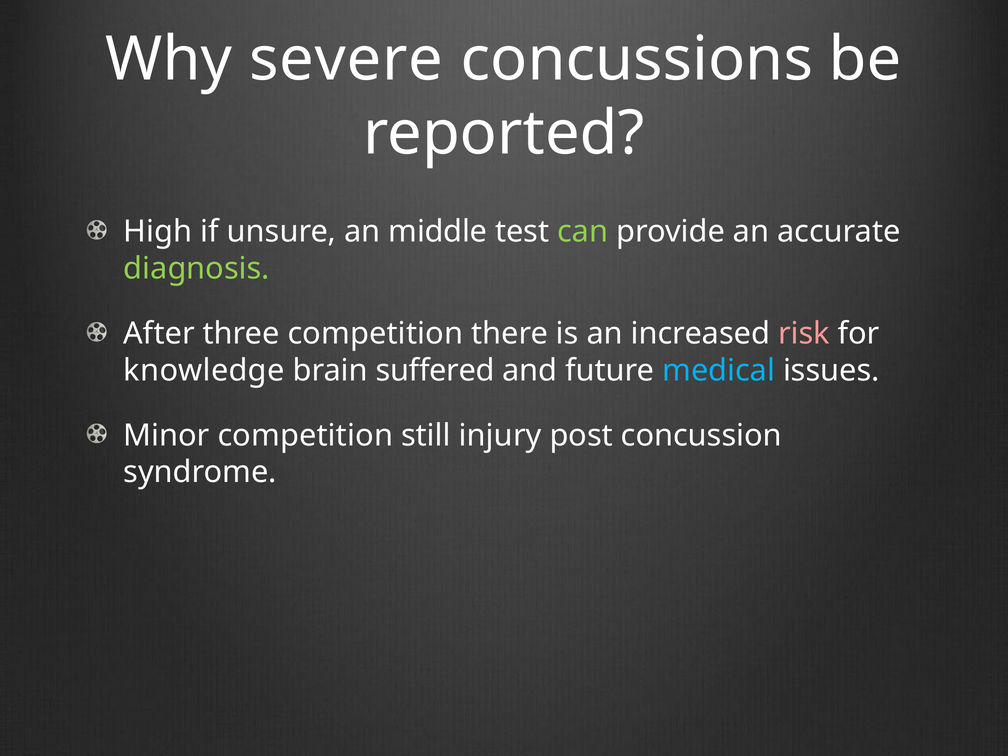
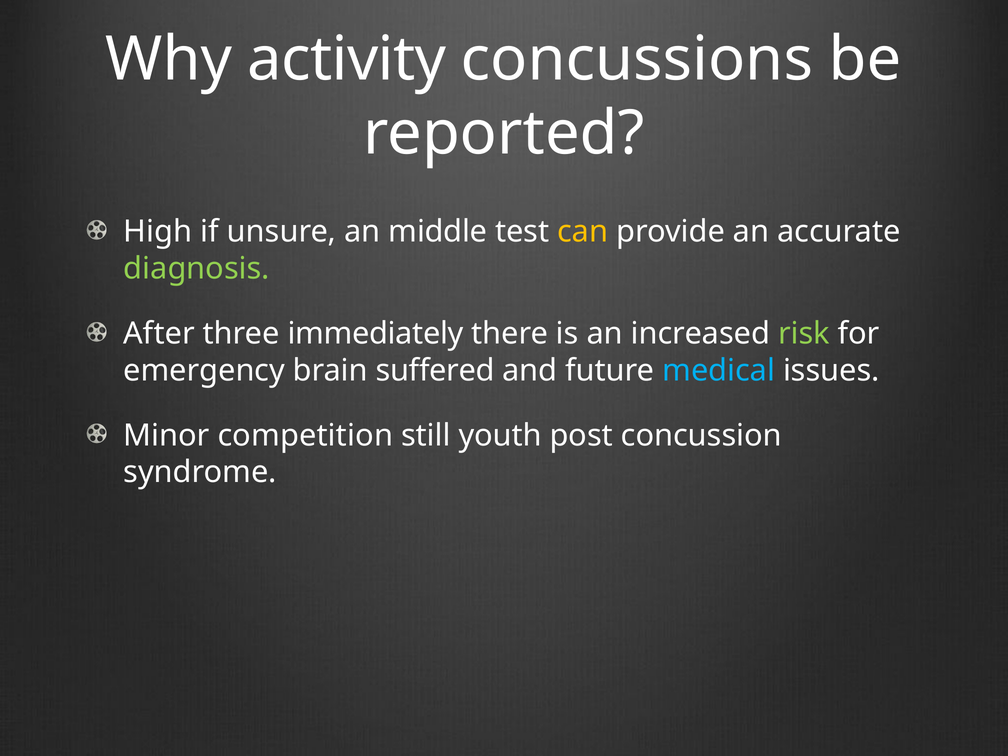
severe: severe -> activity (347, 60)
can colour: light green -> yellow (583, 232)
three competition: competition -> immediately (376, 334)
risk colour: pink -> light green (804, 334)
knowledge: knowledge -> emergency (204, 370)
injury: injury -> youth (500, 435)
